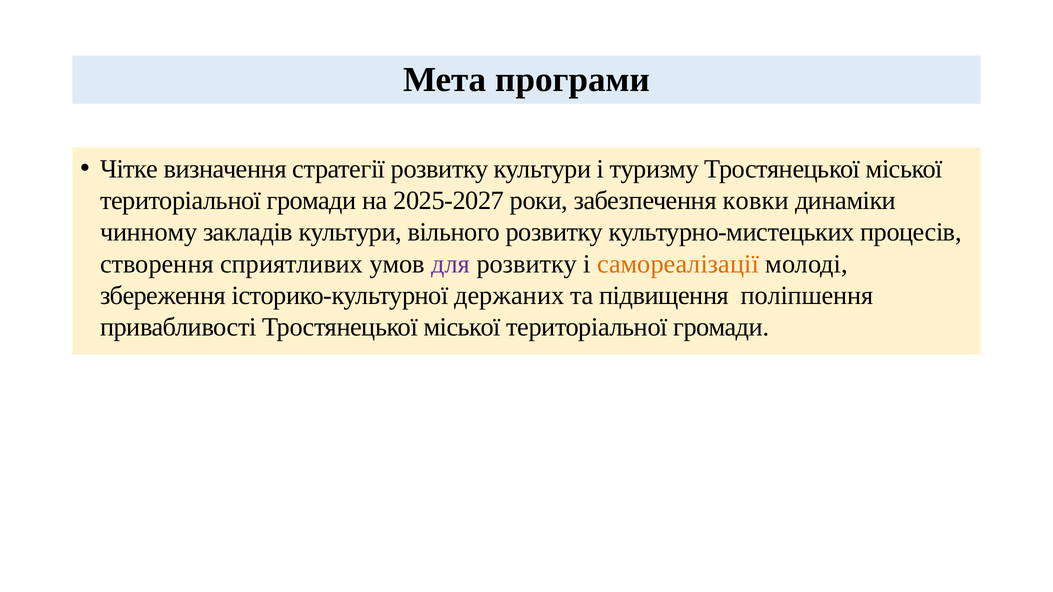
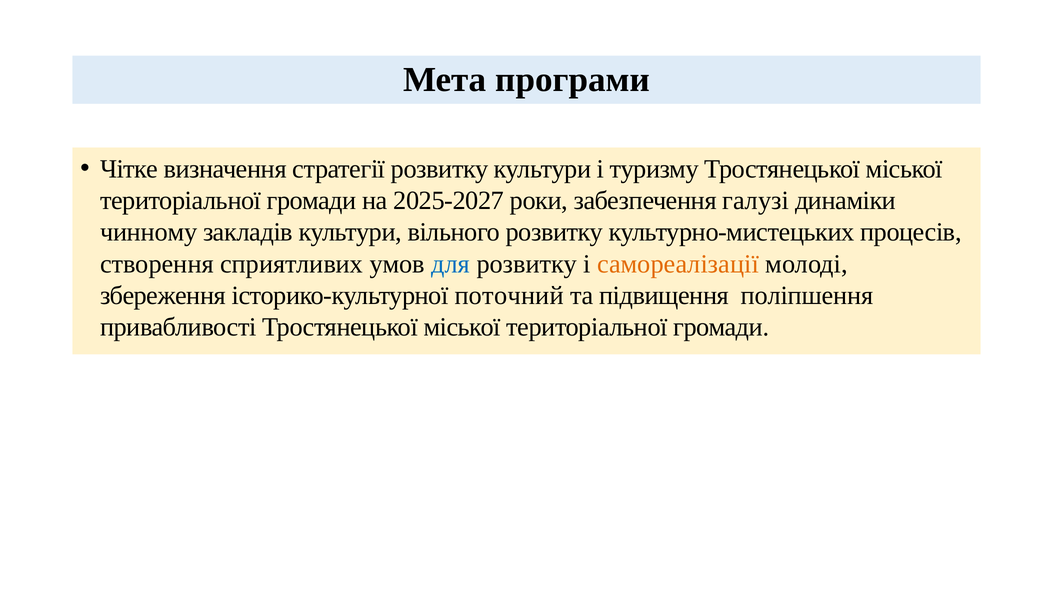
ковки: ковки -> галузі (756, 201)
для colour: purple -> blue (451, 264)
держаних: держаних -> поточний (509, 296)
